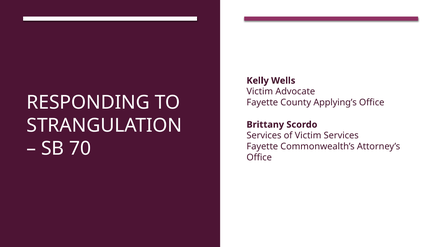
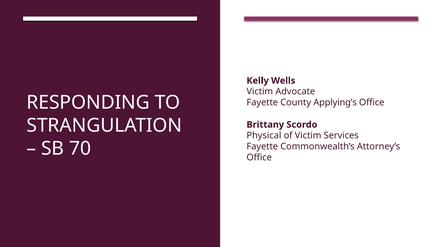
Services: Services -> Physical (264, 136)
